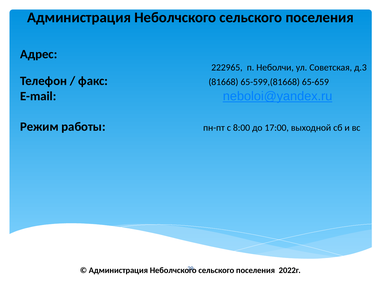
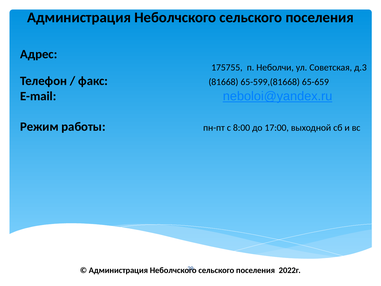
222965: 222965 -> 175755 (227, 67)
